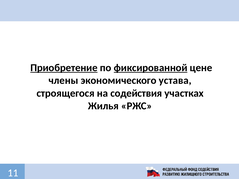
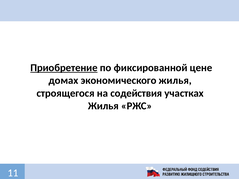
фиксированной underline: present -> none (151, 68)
члены: члены -> домах (63, 81)
экономического устава: устава -> жилья (175, 81)
